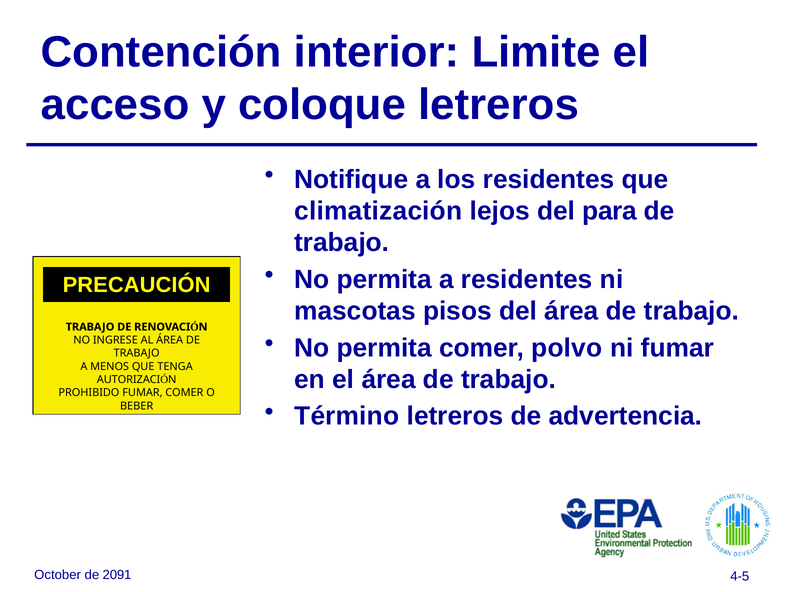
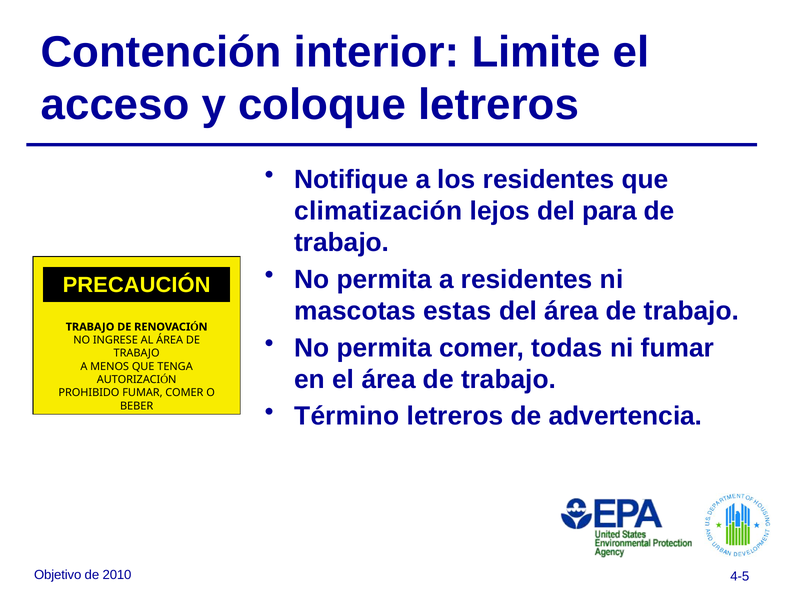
pisos: pisos -> estas (457, 311)
polvo: polvo -> todas (567, 348)
October: October -> Objetivo (58, 575)
2091: 2091 -> 2010 (117, 575)
